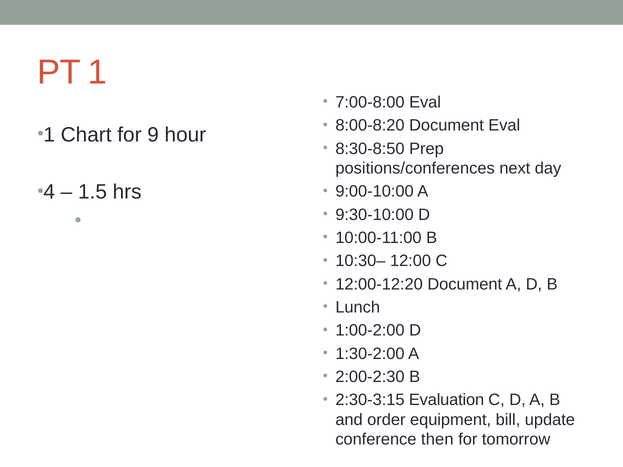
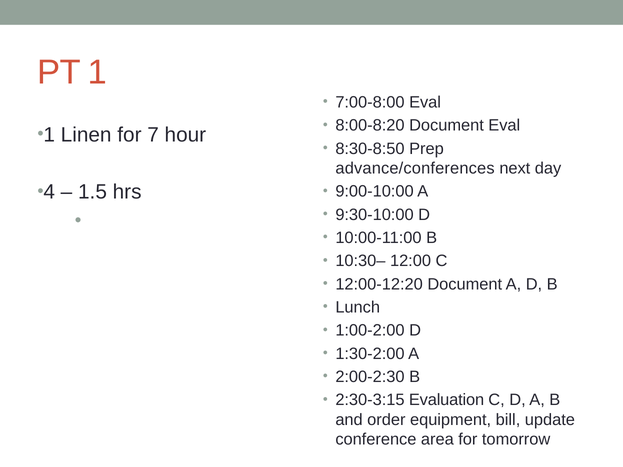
Chart: Chart -> Linen (86, 135)
9: 9 -> 7 (153, 135)
positions/conferences: positions/conferences -> advance/conferences (415, 168)
then: then -> area (437, 440)
